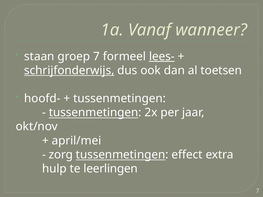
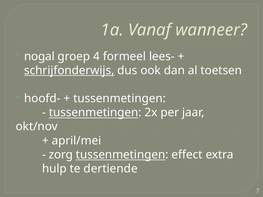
staan: staan -> nogal (39, 56)
groep 7: 7 -> 4 (97, 56)
lees- underline: present -> none (162, 56)
leerlingen: leerlingen -> dertiende (111, 169)
